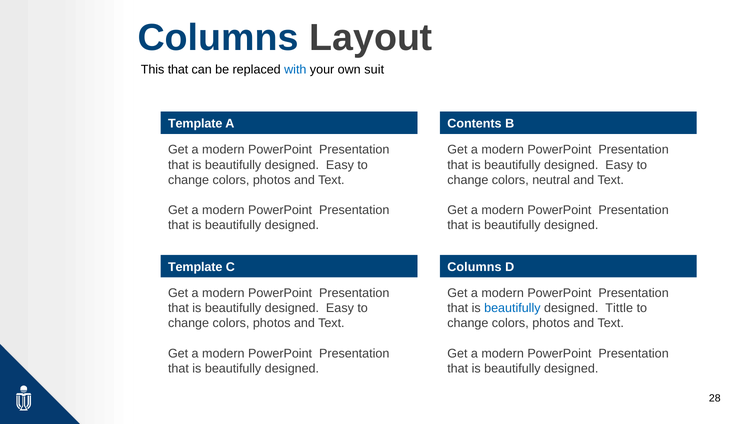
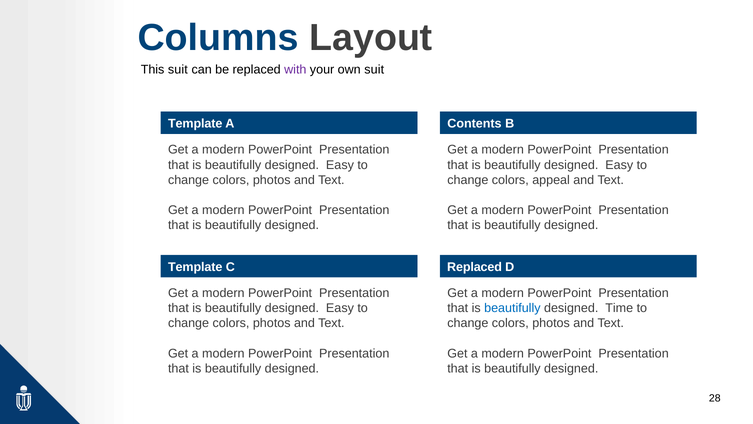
This that: that -> suit (178, 70)
with colour: blue -> purple (295, 70)
neutral: neutral -> appeal (551, 180)
Columns: Columns -> Replaced (475, 267)
Tittle: Tittle -> Time (619, 308)
